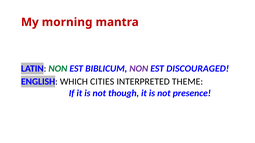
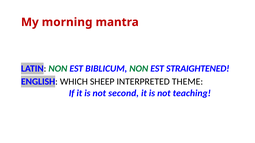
NON colour: purple -> green (139, 69)
DISCOURAGED: DISCOURAGED -> STRAIGHTENED (198, 69)
CITIES: CITIES -> SHEEP (102, 82)
though: though -> second (124, 93)
presence: presence -> teaching (192, 93)
